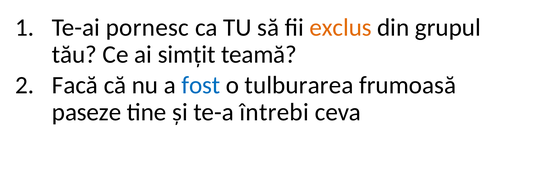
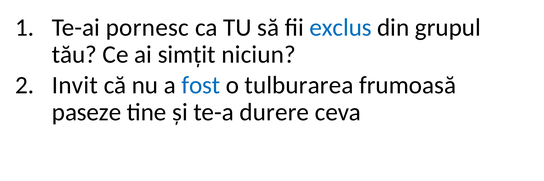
exclus colour: orange -> blue (341, 28)
teamă: teamă -> niciun (259, 55)
Facă: Facă -> Invit (75, 85)
întrebi: întrebi -> durere (274, 112)
